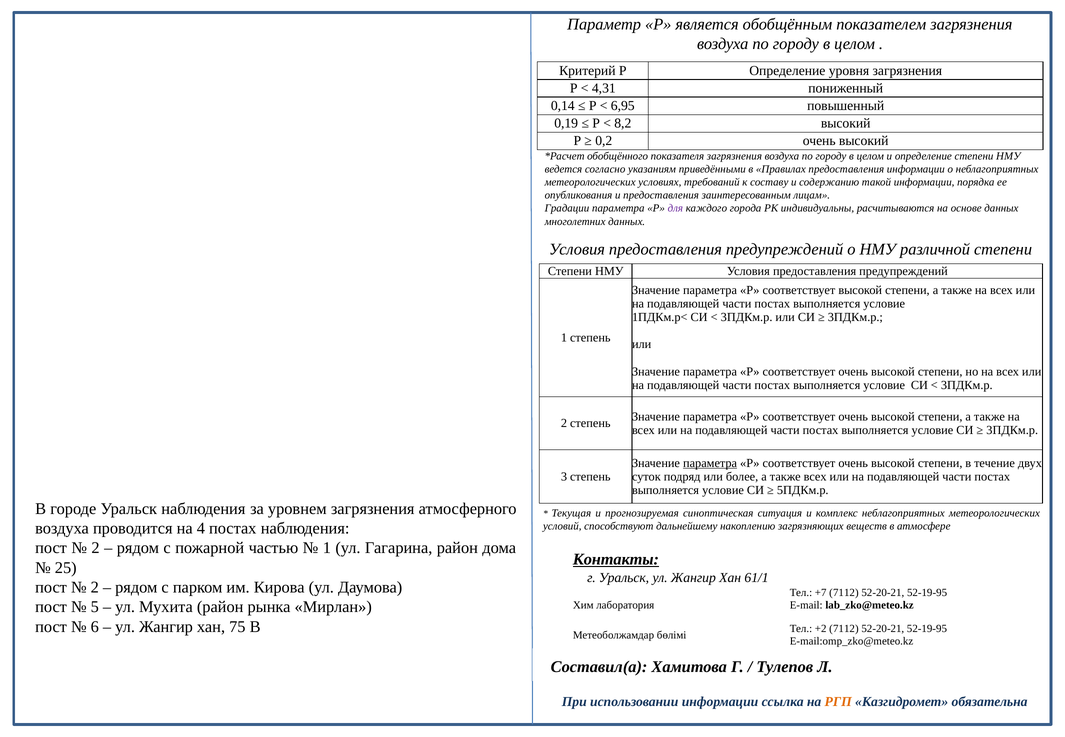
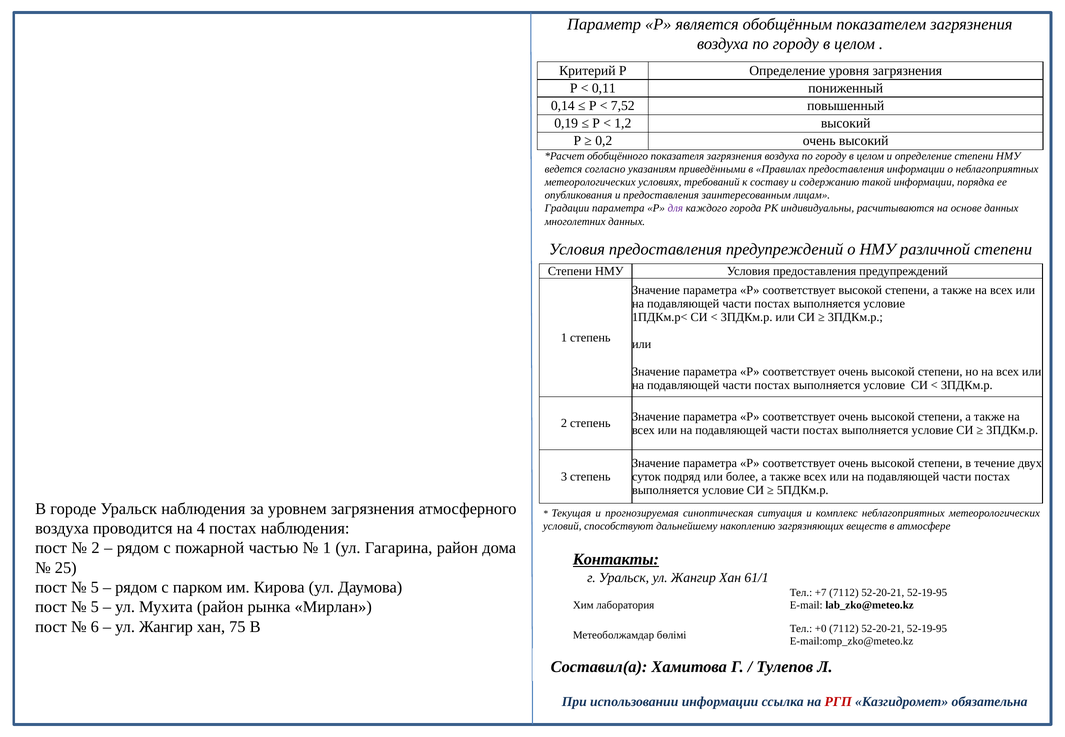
4,31: 4,31 -> 0,11 (604, 88)
6,95: 6,95 -> 7,52 (623, 106)
8,2: 8,2 -> 1,2 (623, 123)
параметра underline: present -> none (710, 463)
2: 2 -> 5 (95, 588)
+2: +2 -> +0 (821, 629)
РГП colour: orange -> red (838, 702)
